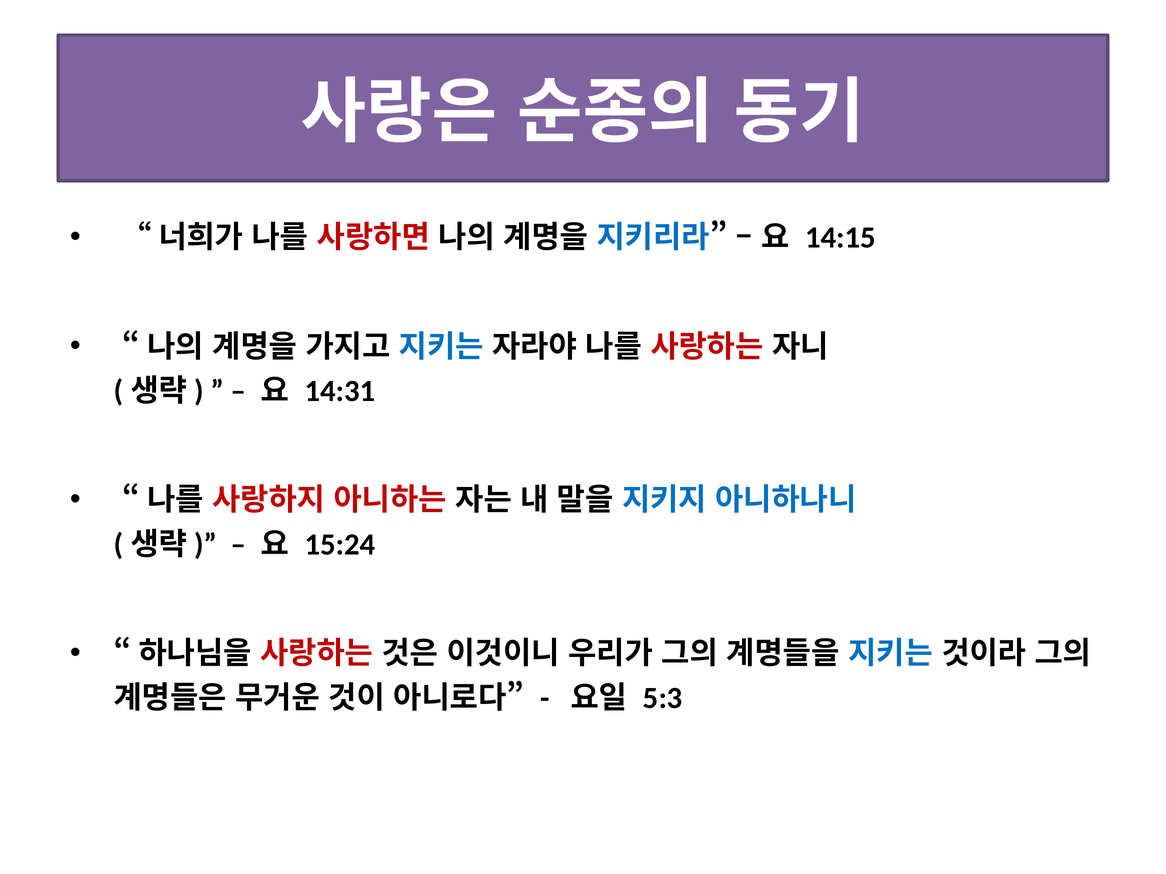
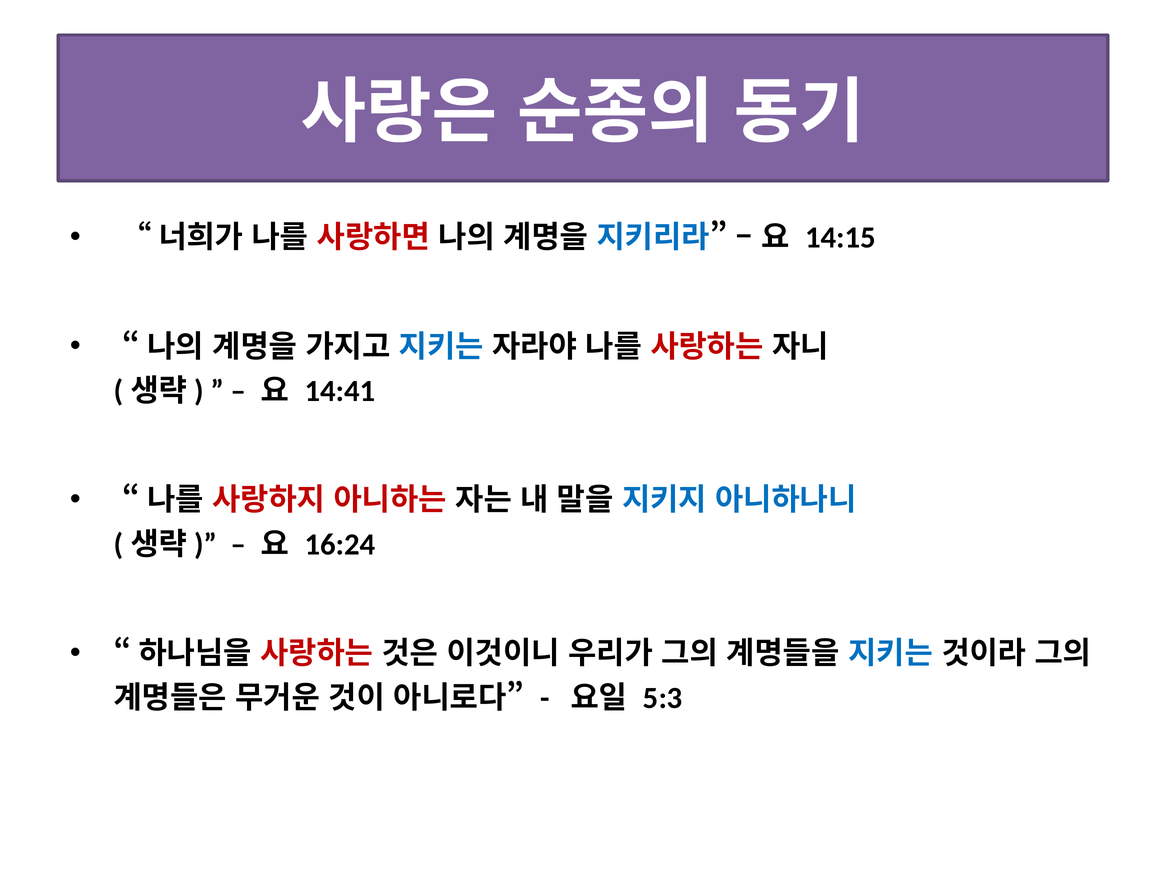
14:31: 14:31 -> 14:41 (340, 391)
15:24: 15:24 -> 16:24 (340, 545)
